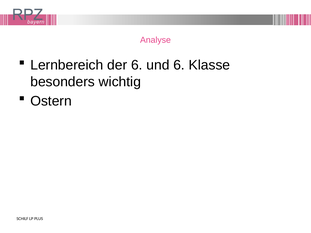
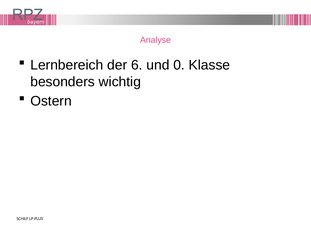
und 6: 6 -> 0 (179, 65)
